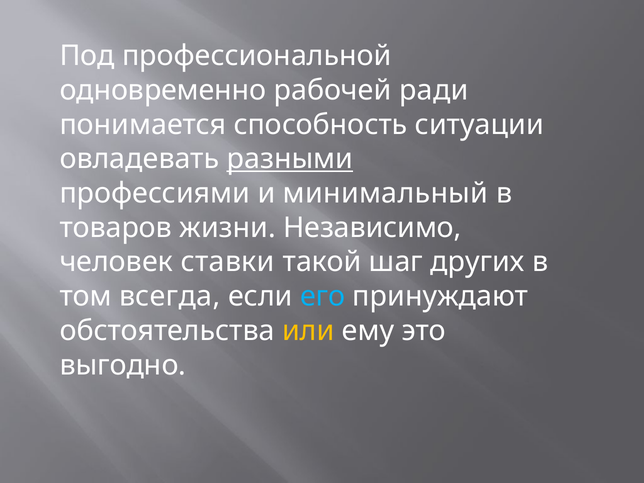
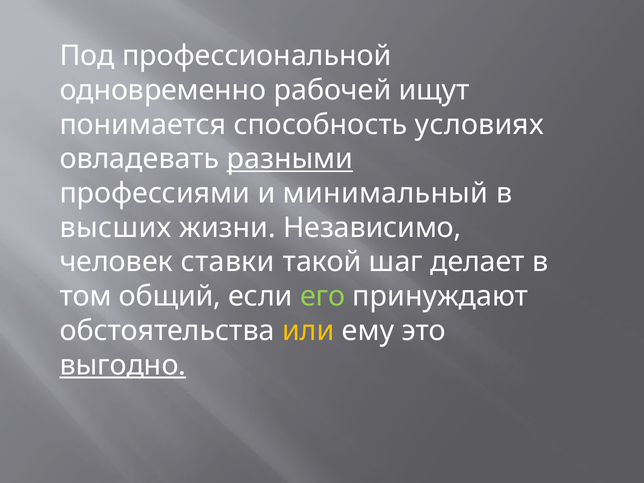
ради: ради -> ищут (434, 90)
ситуации: ситуации -> условиях (479, 125)
товаров: товаров -> высших (116, 228)
других: других -> делает (478, 262)
всегда: всегда -> общий (170, 296)
его colour: light blue -> light green (323, 296)
выгодно underline: none -> present (123, 365)
